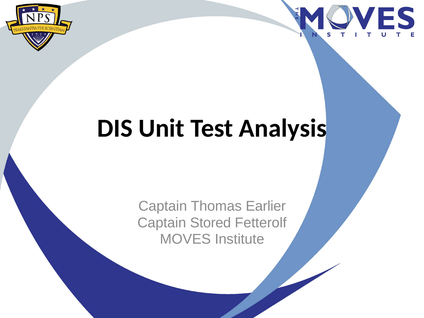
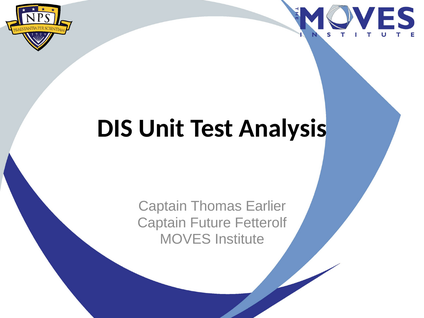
Stored: Stored -> Future (210, 223)
